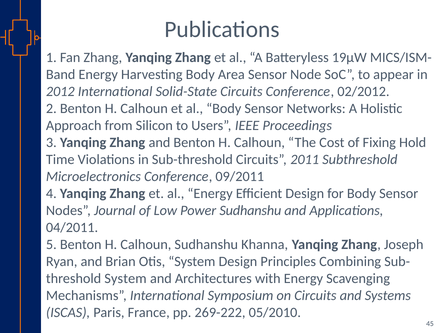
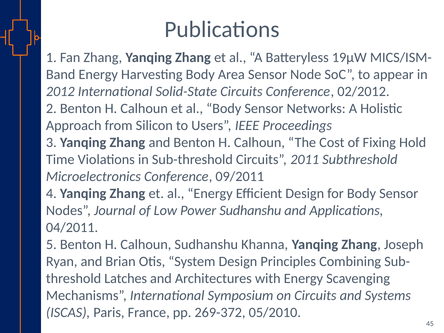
System: System -> Latches (126, 278)
269-222: 269-222 -> 269-372 (220, 312)
